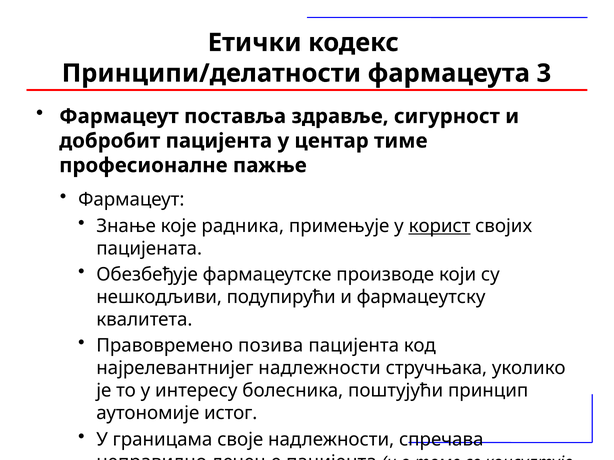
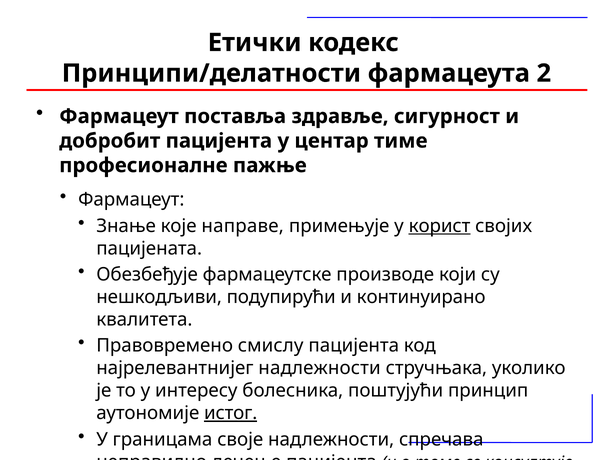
3: 3 -> 2 (544, 73)
радника: радника -> направе (243, 226)
фармацеутску: фармацеутску -> континуирано (421, 297)
позива: позива -> смислу (271, 346)
истог underline: none -> present (231, 414)
